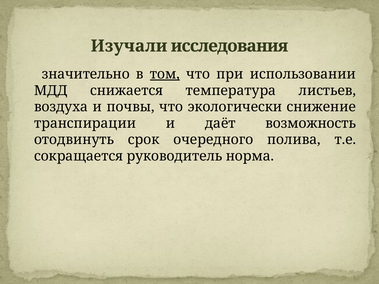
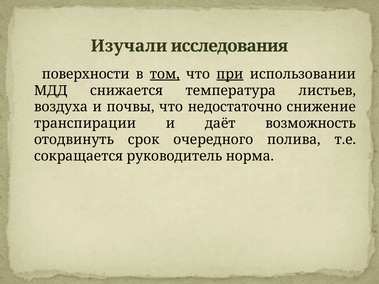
значительно: значительно -> поверхности (86, 74)
при underline: none -> present (230, 74)
экологически: экологически -> недостаточно (235, 107)
